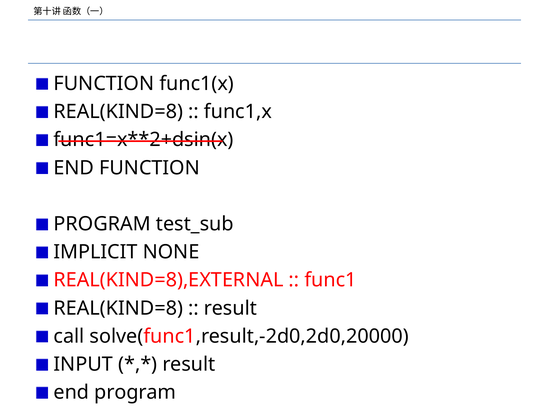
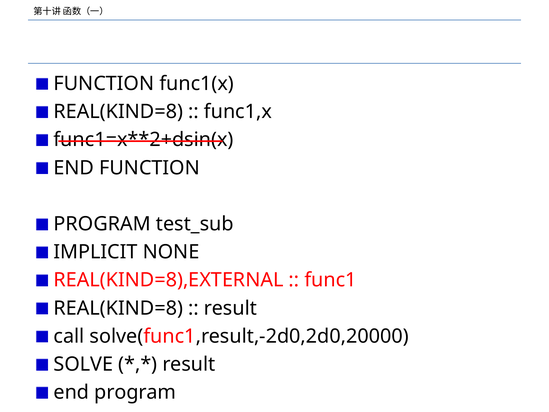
INPUT: INPUT -> SOLVE (83, 364)
